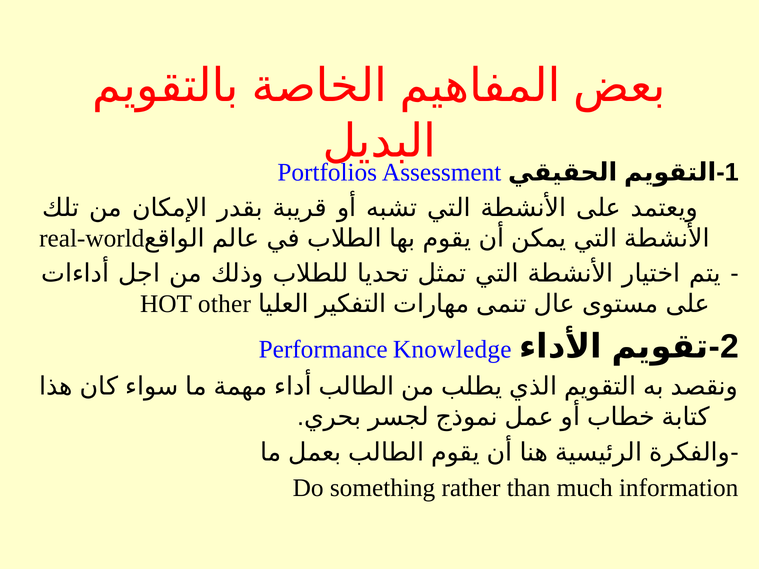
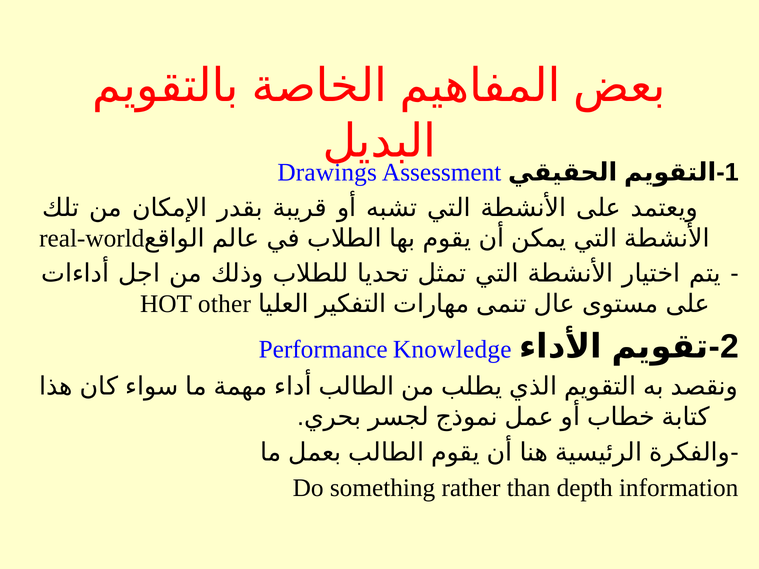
Portfolios: Portfolios -> Drawings (327, 173)
much: much -> depth (585, 488)
